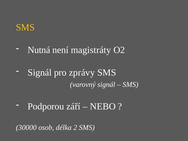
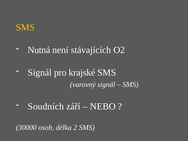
magistráty: magistráty -> stávajících (91, 50)
zprávy: zprávy -> krajské (82, 72)
Podporou: Podporou -> Soudních (46, 106)
